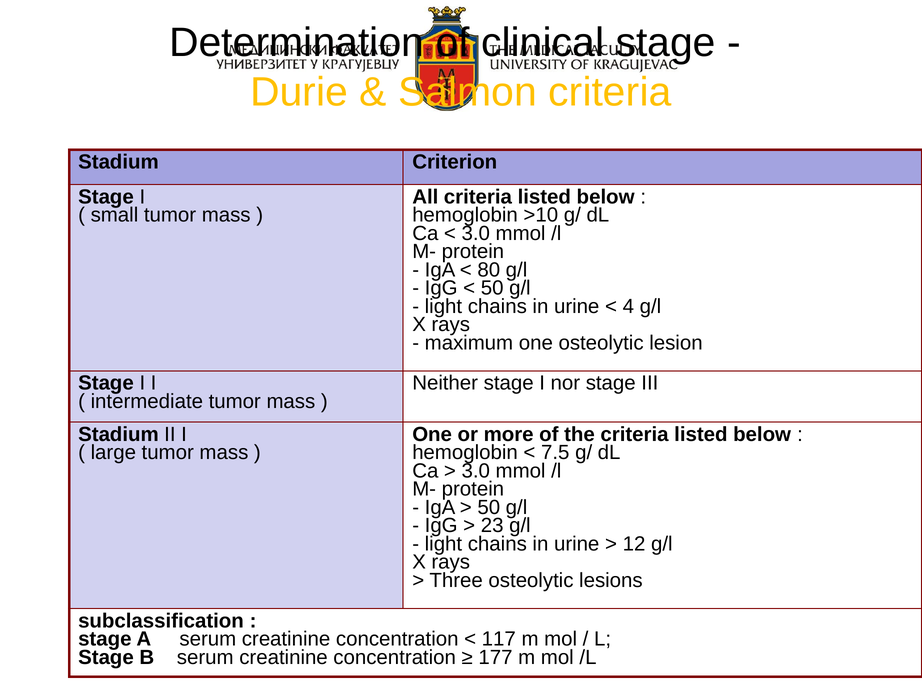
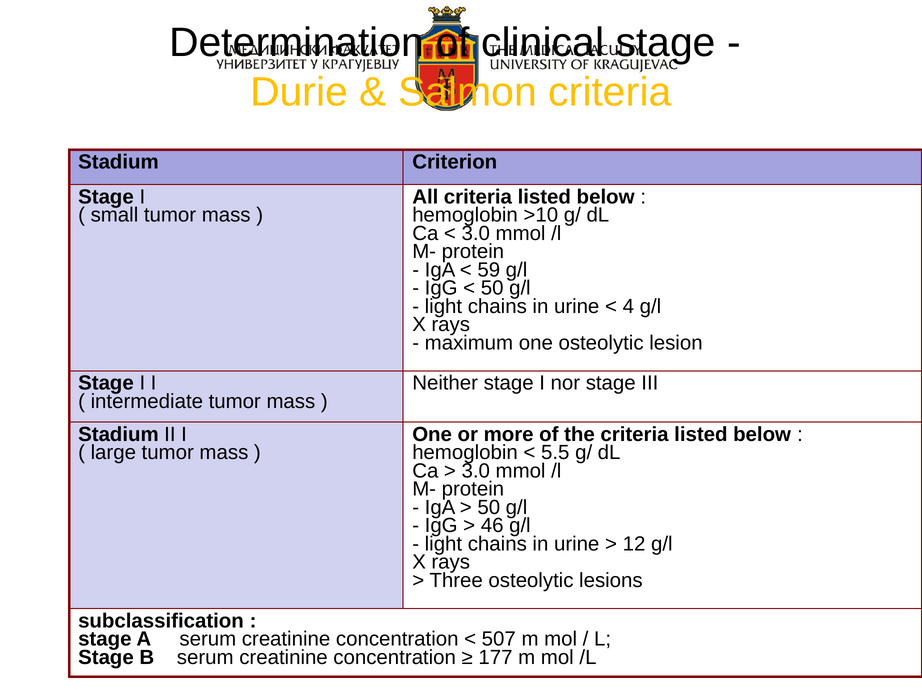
80: 80 -> 59 (489, 270)
7.5: 7.5 -> 5.5 (555, 452)
23: 23 -> 46 (492, 525)
117: 117 -> 507 (499, 639)
